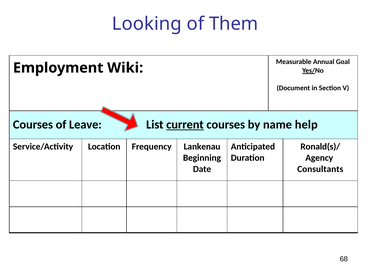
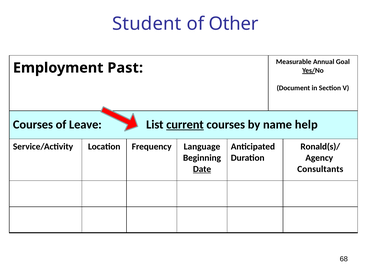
Looking: Looking -> Student (147, 24)
Them: Them -> Other (234, 24)
Wiki: Wiki -> Past (125, 68)
Lankenau: Lankenau -> Language (202, 147)
Date underline: none -> present (202, 169)
